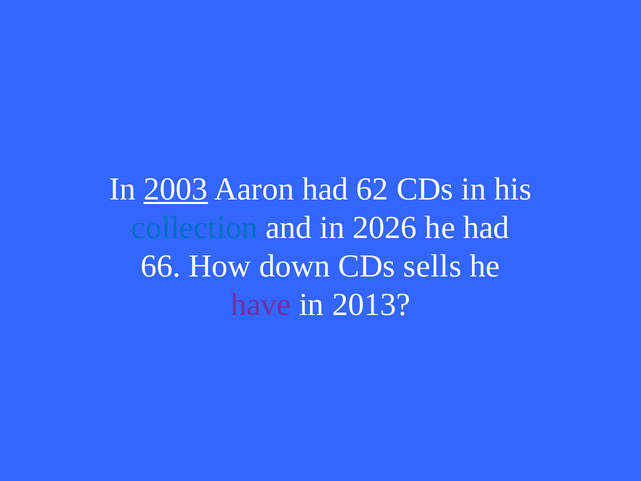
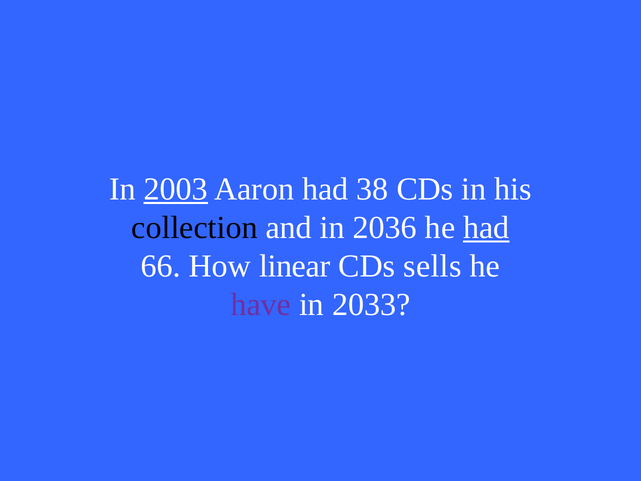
62: 62 -> 38 (372, 189)
collection colour: blue -> black (195, 228)
2026: 2026 -> 2036 (385, 228)
had underline: none -> present (486, 228)
down: down -> linear (295, 266)
2013: 2013 -> 2033 (371, 305)
